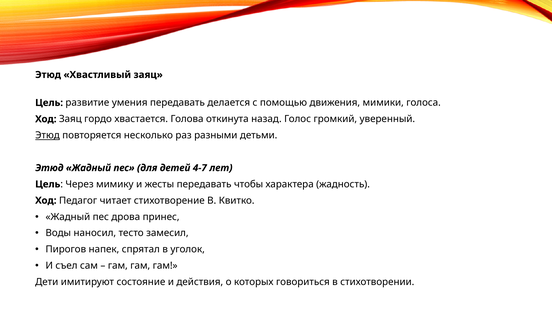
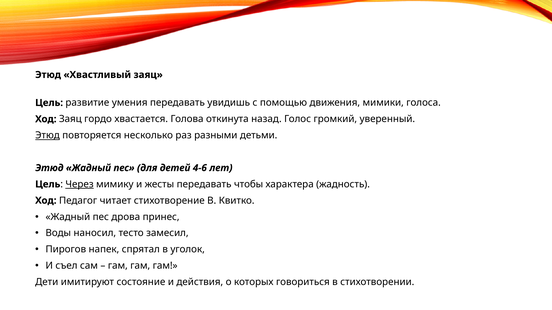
делается: делается -> увидишь (229, 103)
4-7: 4-7 -> 4-6 (200, 168)
Через underline: none -> present (80, 185)
